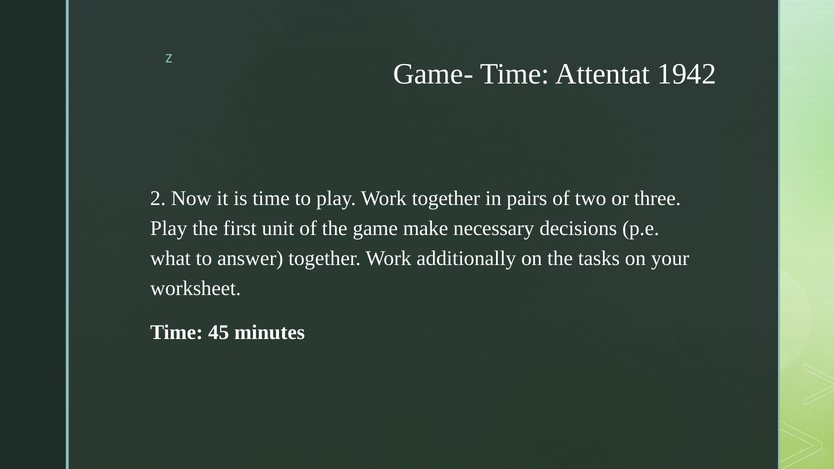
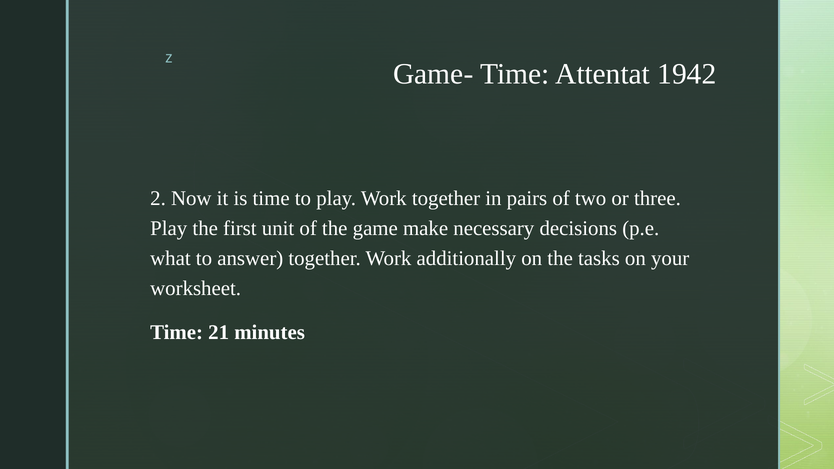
45: 45 -> 21 (219, 333)
